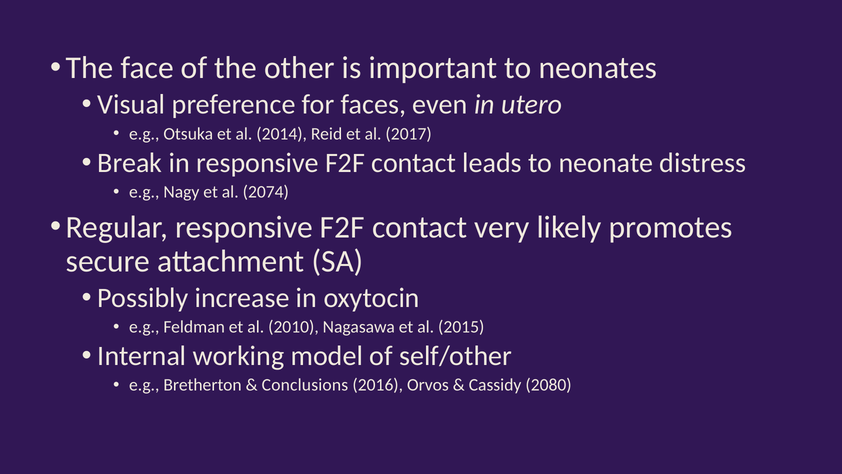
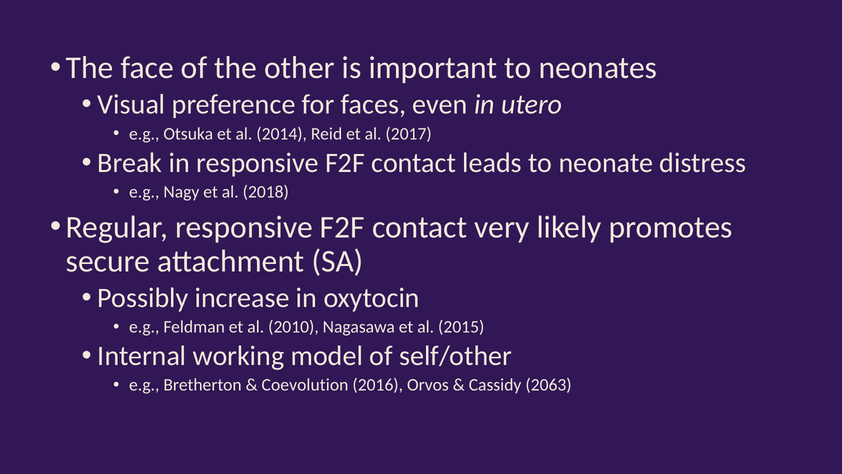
2074: 2074 -> 2018 (266, 192)
Conclusions: Conclusions -> Coevolution (305, 385)
2080: 2080 -> 2063 (549, 385)
